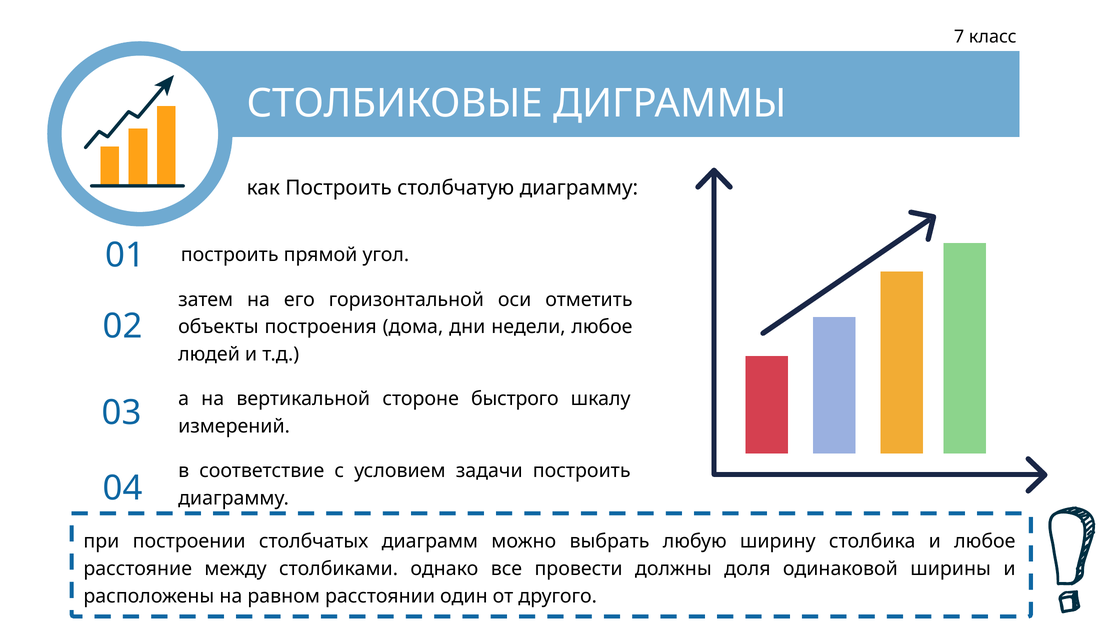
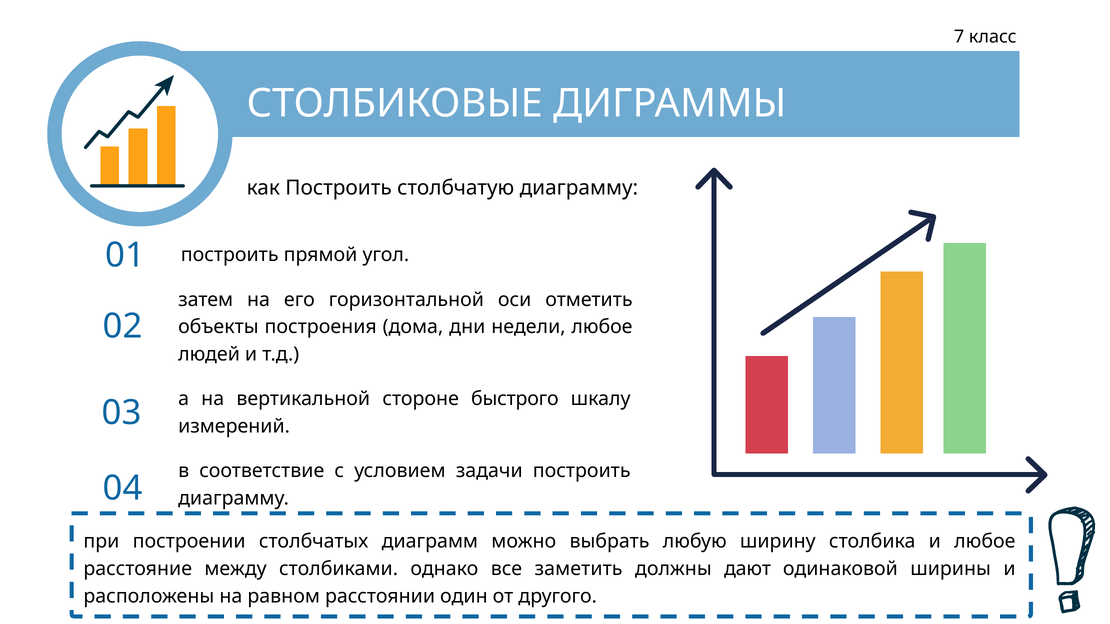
провести: провести -> заметить (579, 569)
доля: доля -> дают (748, 569)
